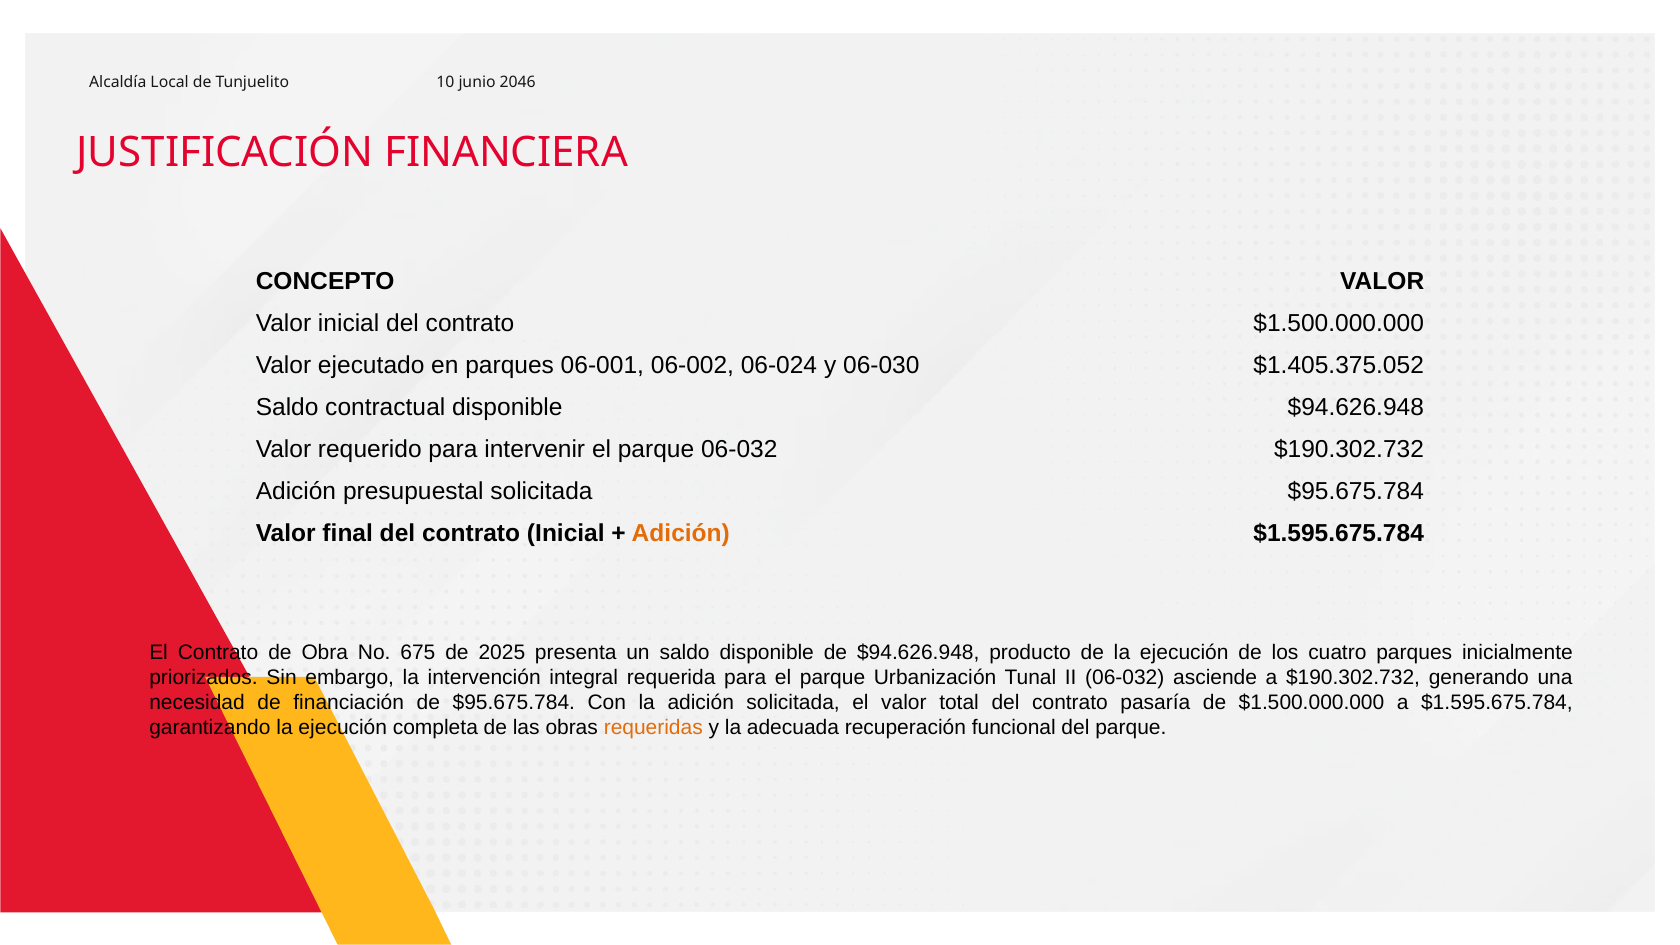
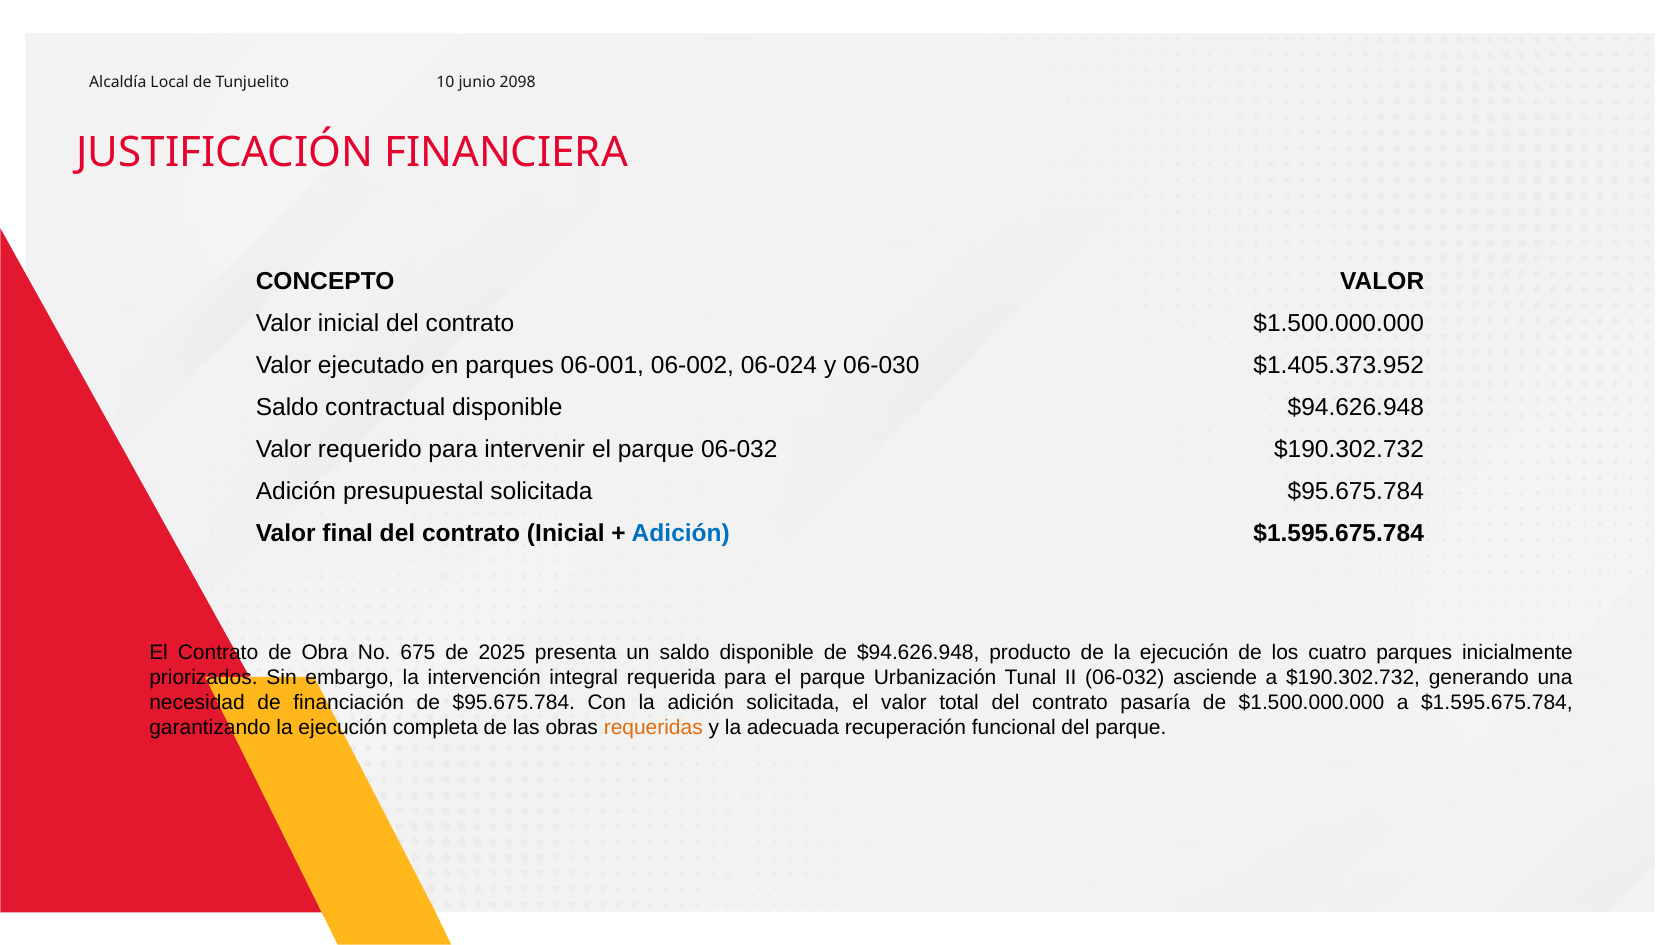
2046: 2046 -> 2098 (518, 82)
$1.405.375.052: $1.405.375.052 -> $1.405.373.952 (1339, 365)
Adición colour: orange -> blue (681, 534)
